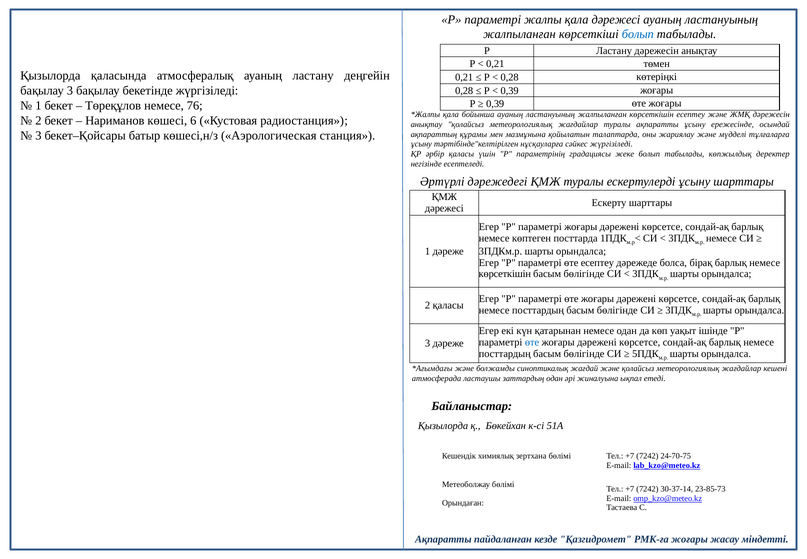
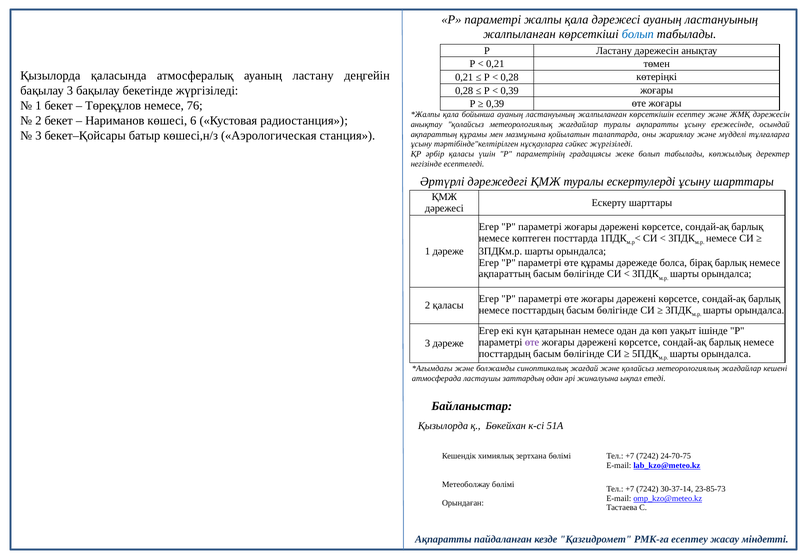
өте есептеу: есептеу -> құрамы (597, 262)
көрсеткішін: көрсеткішін -> ақпараттың (505, 274)
өте colour: blue -> purple (532, 342)
РМК-ға жоғары: жоғары -> есептеу (690, 539)
